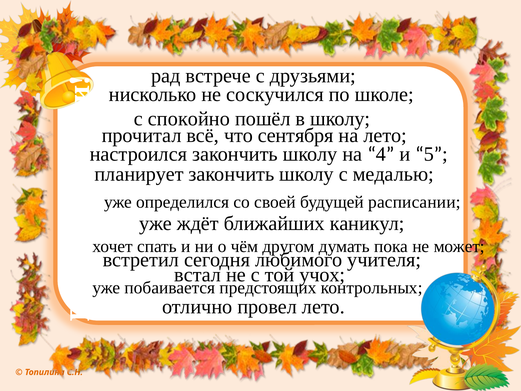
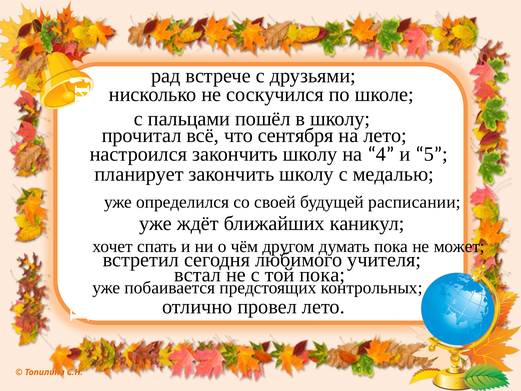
спокойно: спокойно -> пальцами (189, 119)
той учох: учох -> пока (322, 275)
